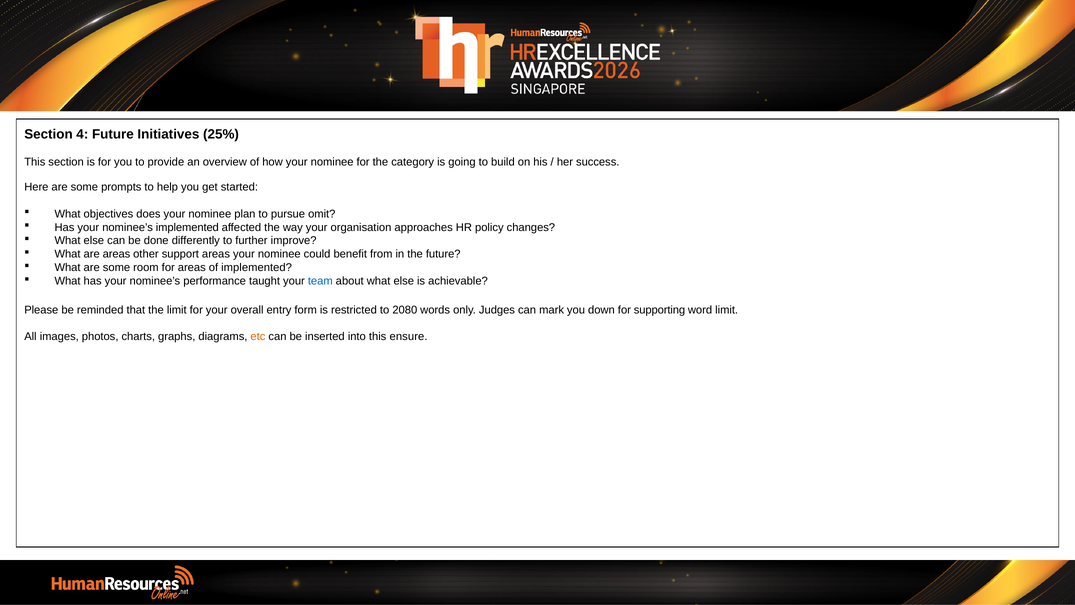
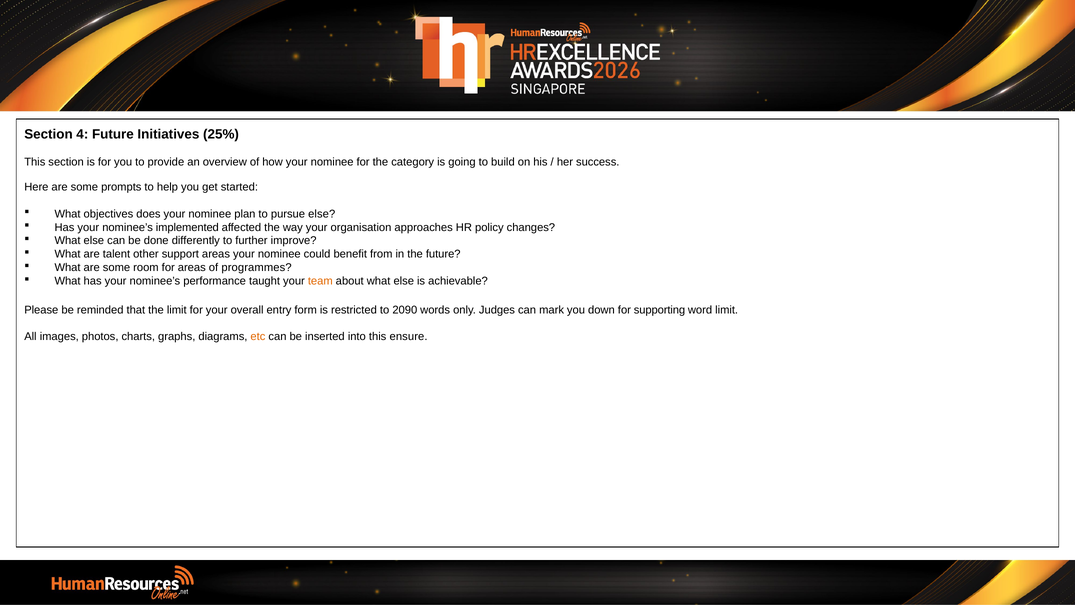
pursue omit: omit -> else (322, 214)
are areas: areas -> talent (116, 254)
of implemented: implemented -> programmes (257, 268)
team colour: blue -> orange (320, 281)
2080: 2080 -> 2090 (405, 310)
